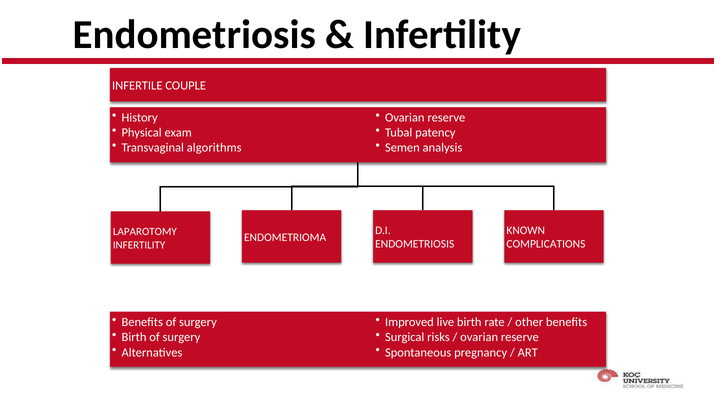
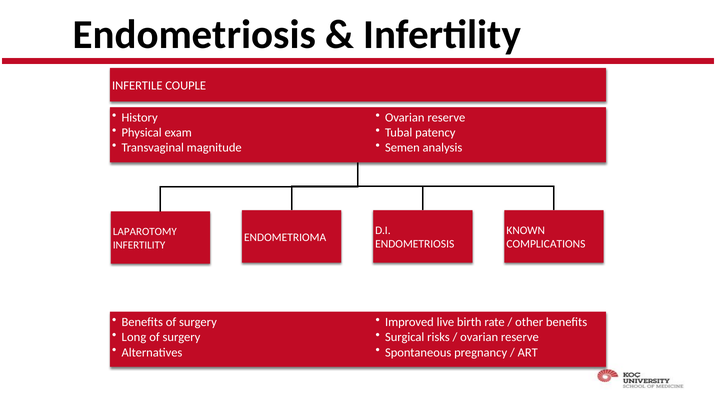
algorithms: algorithms -> magnitude (214, 148)
Birth: Birth -> Long (134, 337)
